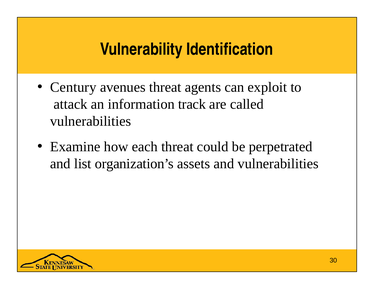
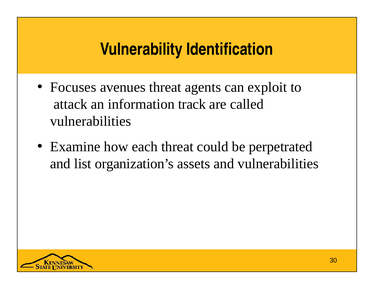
Century: Century -> Focuses (73, 87)
